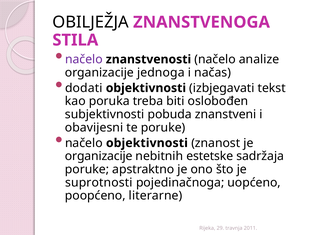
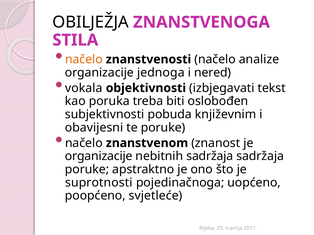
načelo colour: purple -> orange (84, 59)
načas: načas -> nered (213, 73)
dodati: dodati -> vokala (84, 88)
znanstveni: znanstveni -> književnim (226, 115)
načelo objektivnosti: objektivnosti -> znanstvenom (147, 143)
nebitnih estetske: estetske -> sadržaja (210, 157)
literarne: literarne -> svjetleće (156, 196)
